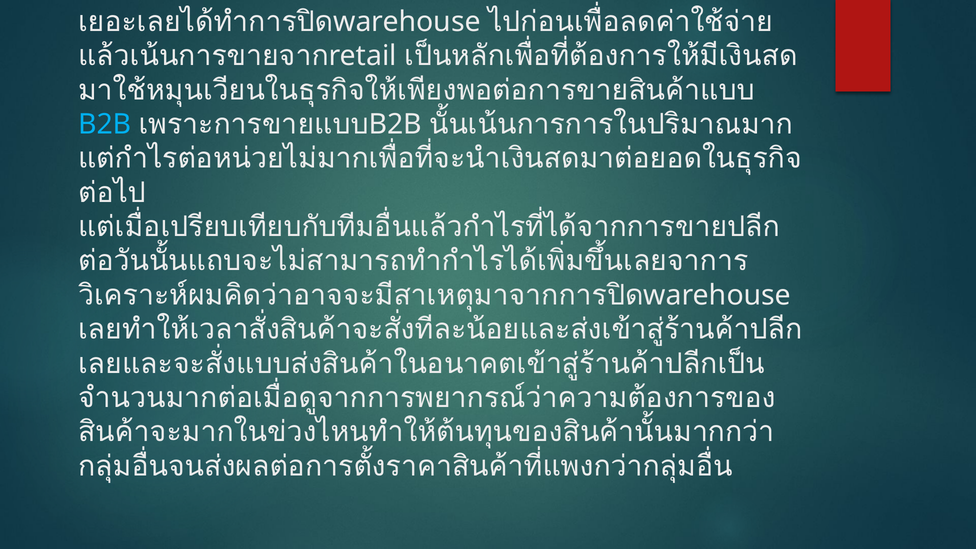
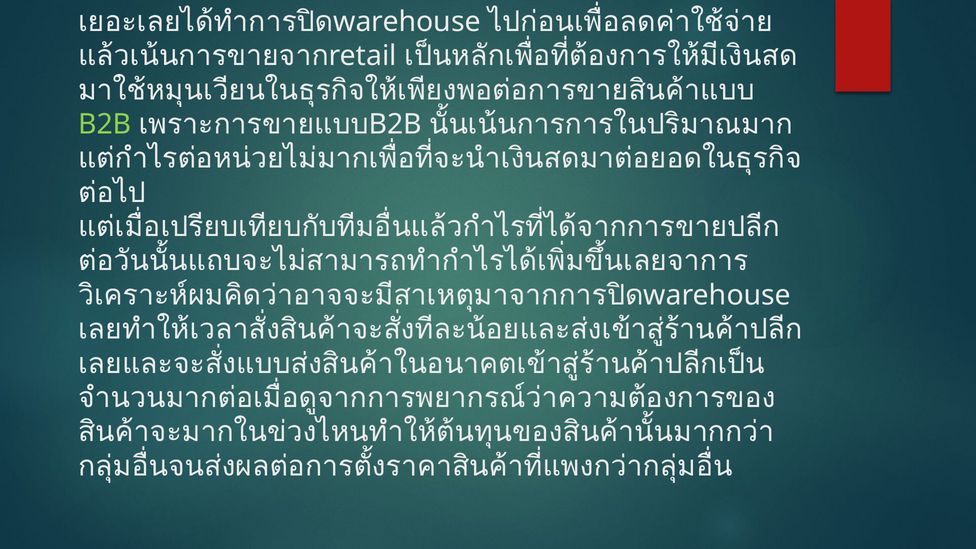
B2B colour: light blue -> light green (105, 124)
